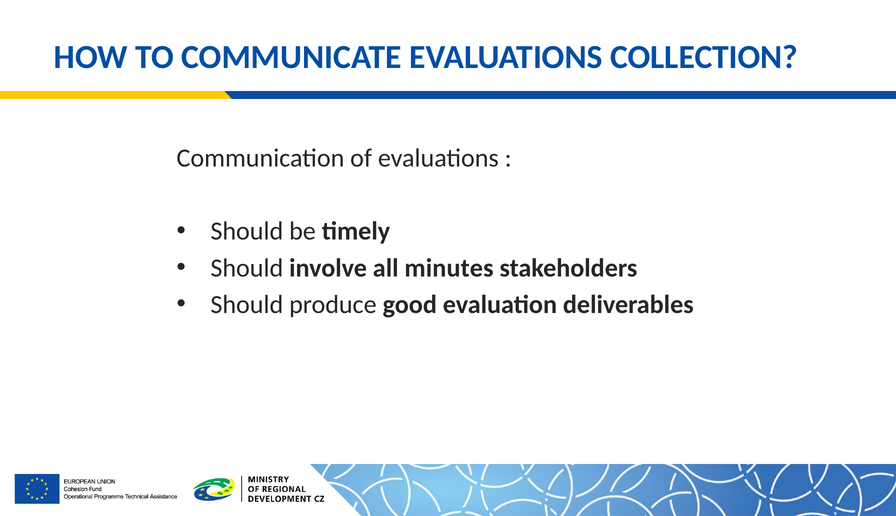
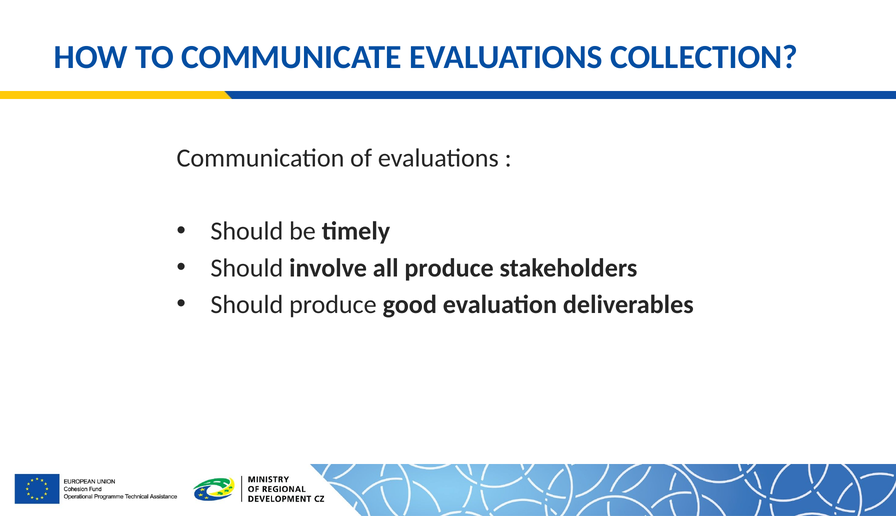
all minutes: minutes -> produce (449, 268)
